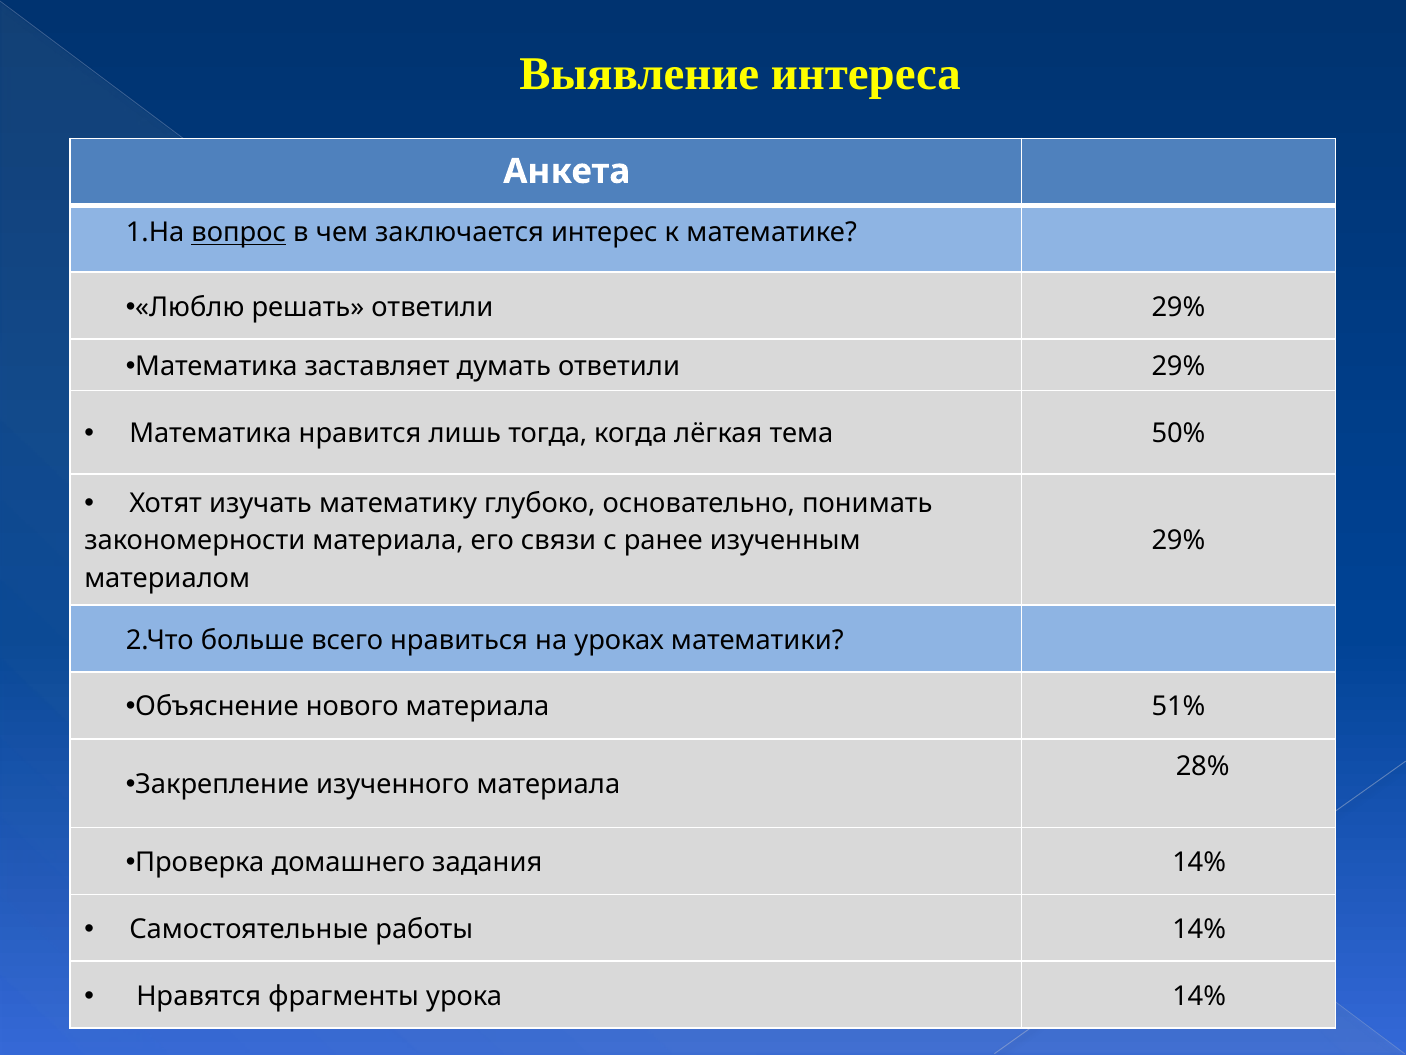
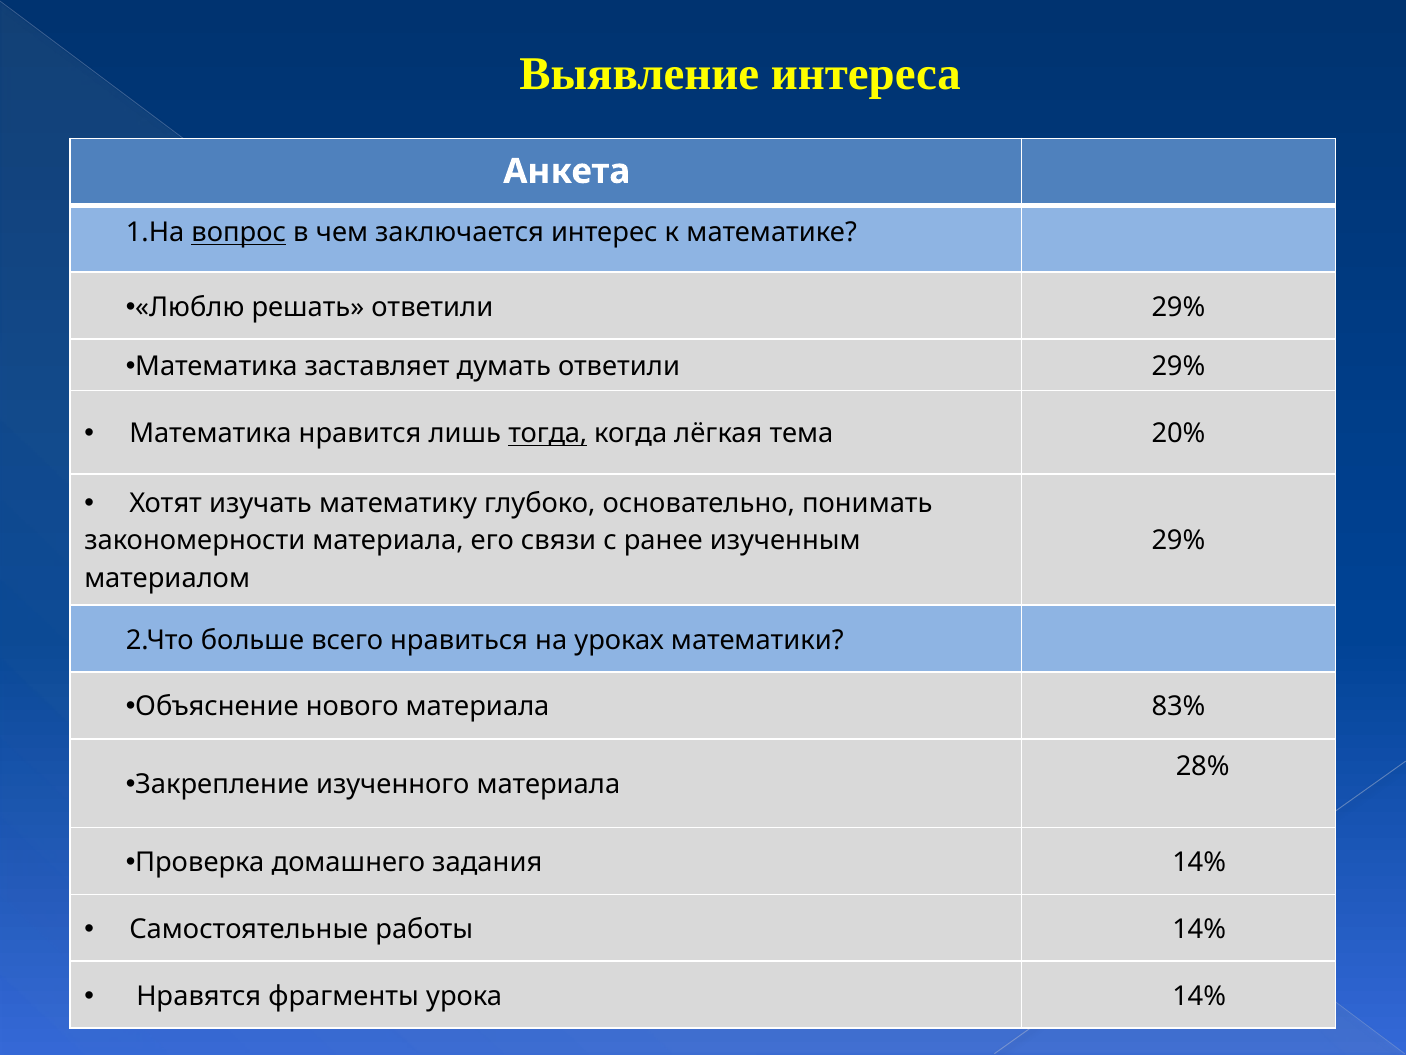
тогда underline: none -> present (548, 434)
50%: 50% -> 20% (1178, 434)
51%: 51% -> 83% (1178, 707)
